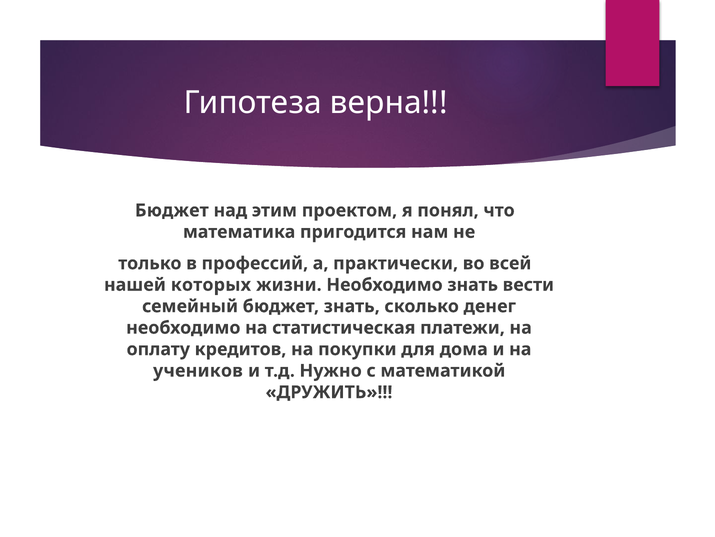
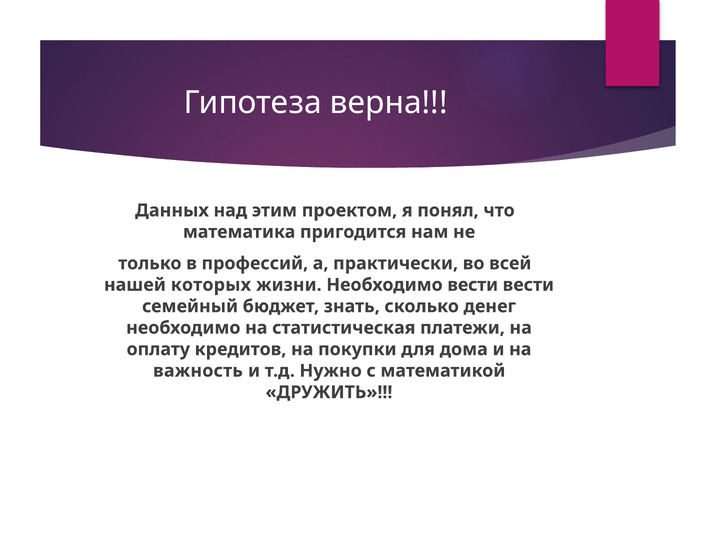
Бюджет: Бюджет -> Данных (172, 210)
Необходимо знать: знать -> вести (473, 284)
учеников: учеников -> важность (198, 370)
